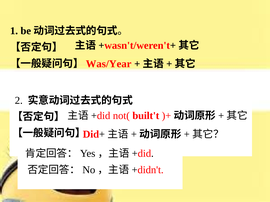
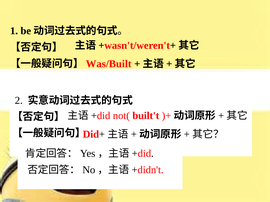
Was/Year: Was/Year -> Was/Built (109, 64)
